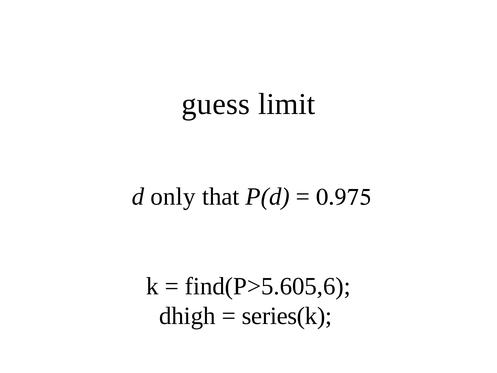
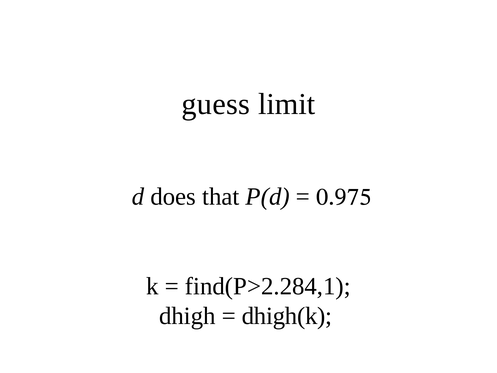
only: only -> does (173, 196)
find(P>5.605,6: find(P>5.605,6 -> find(P>2.284,1 (268, 286)
series(k: series(k -> dhigh(k (287, 316)
